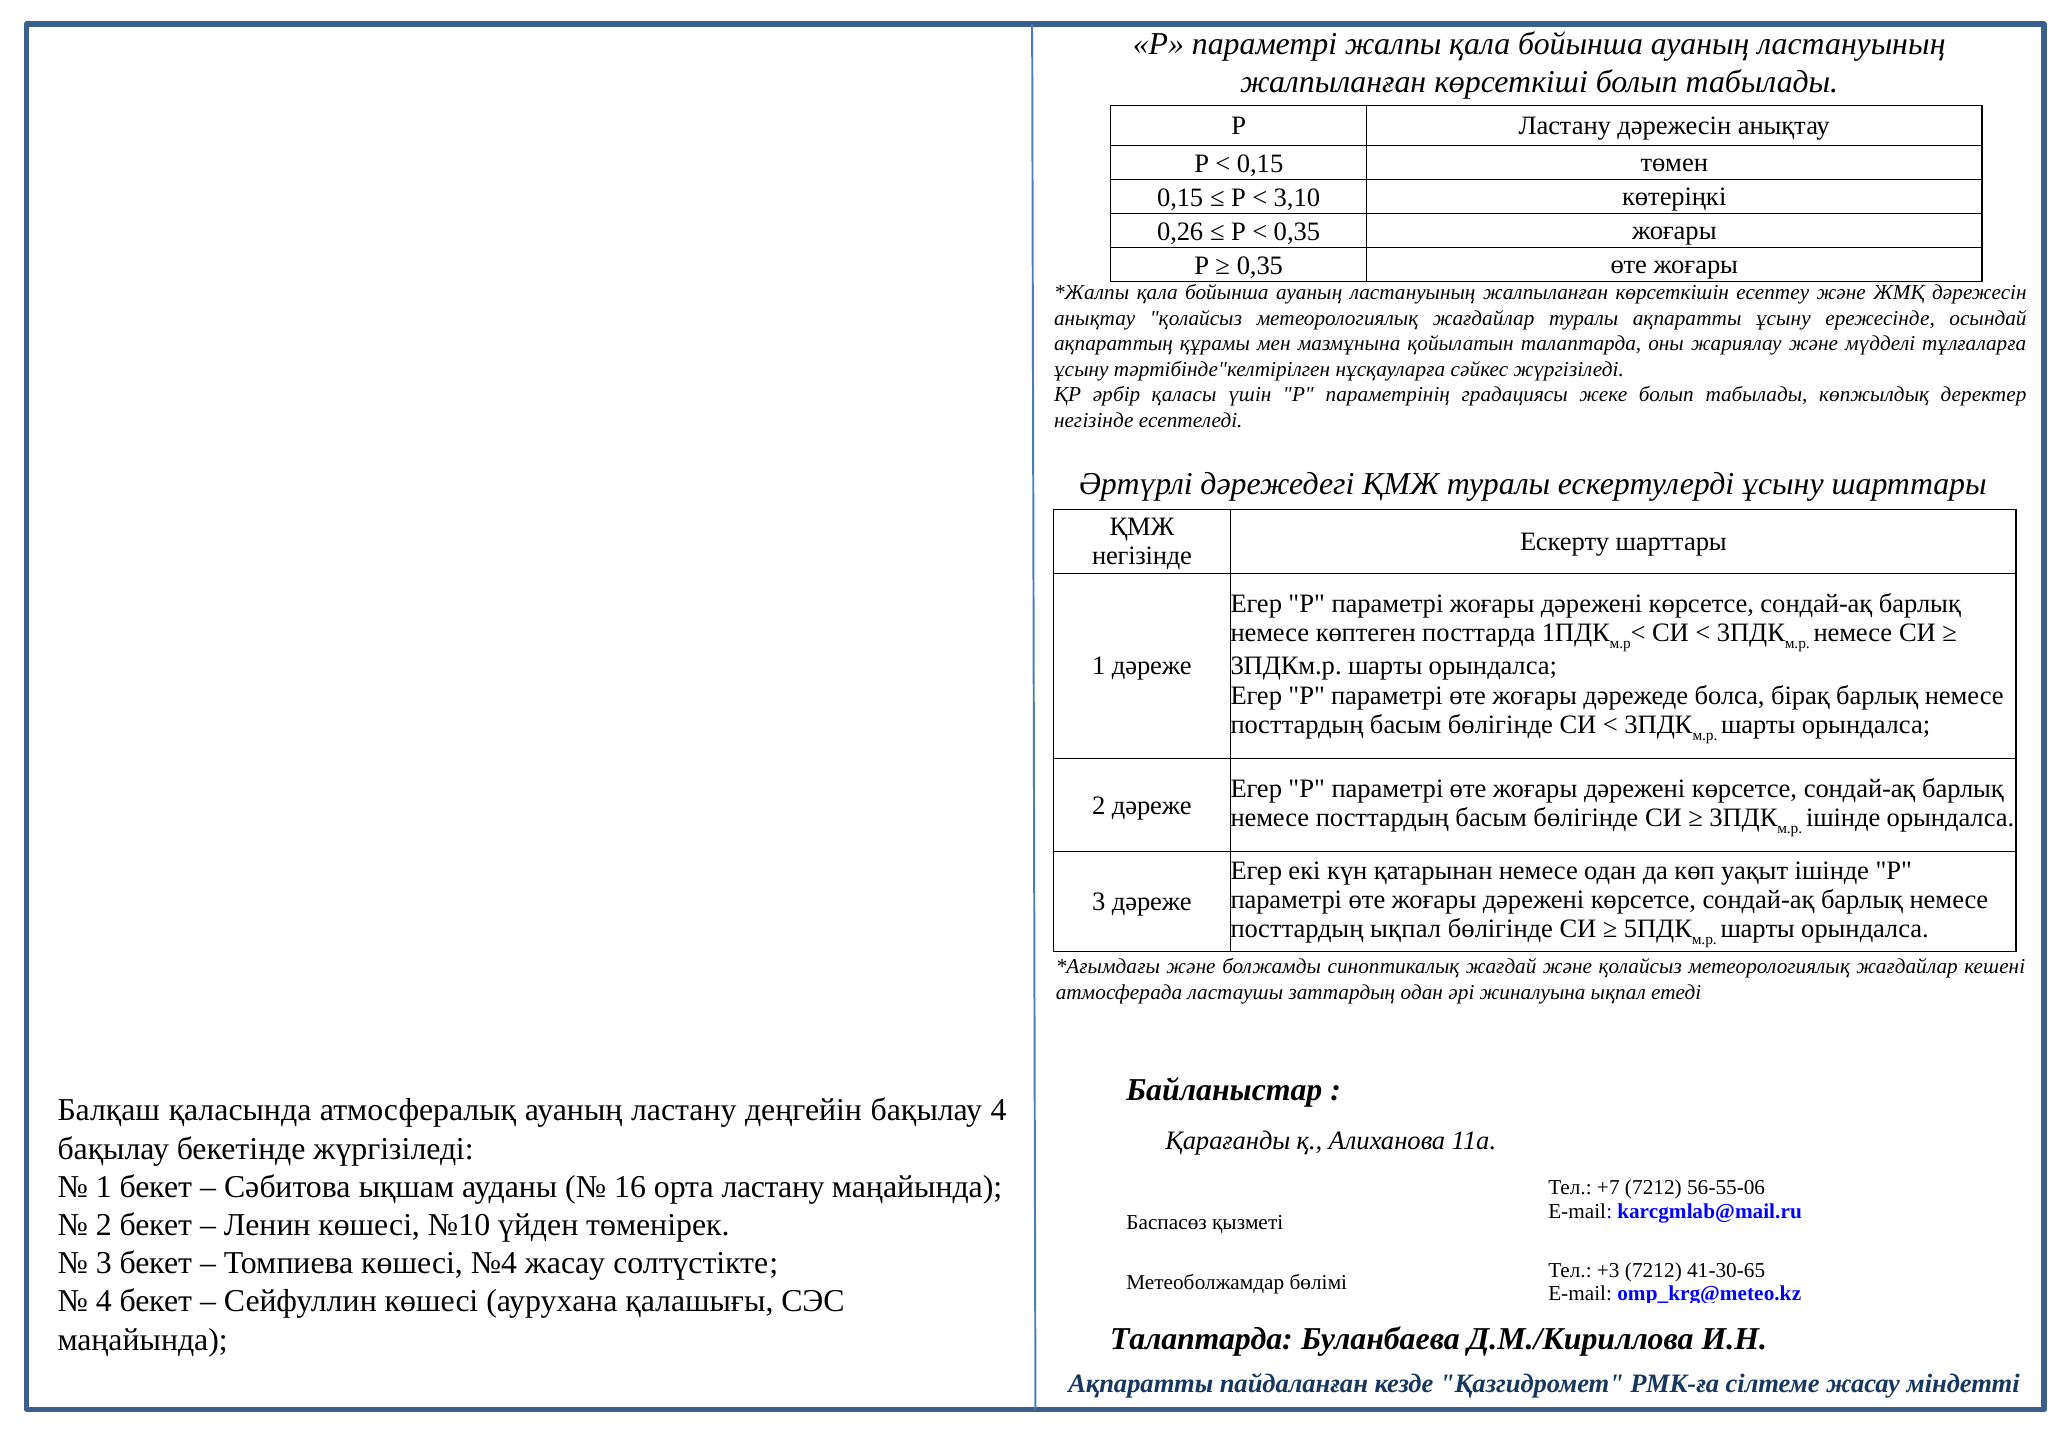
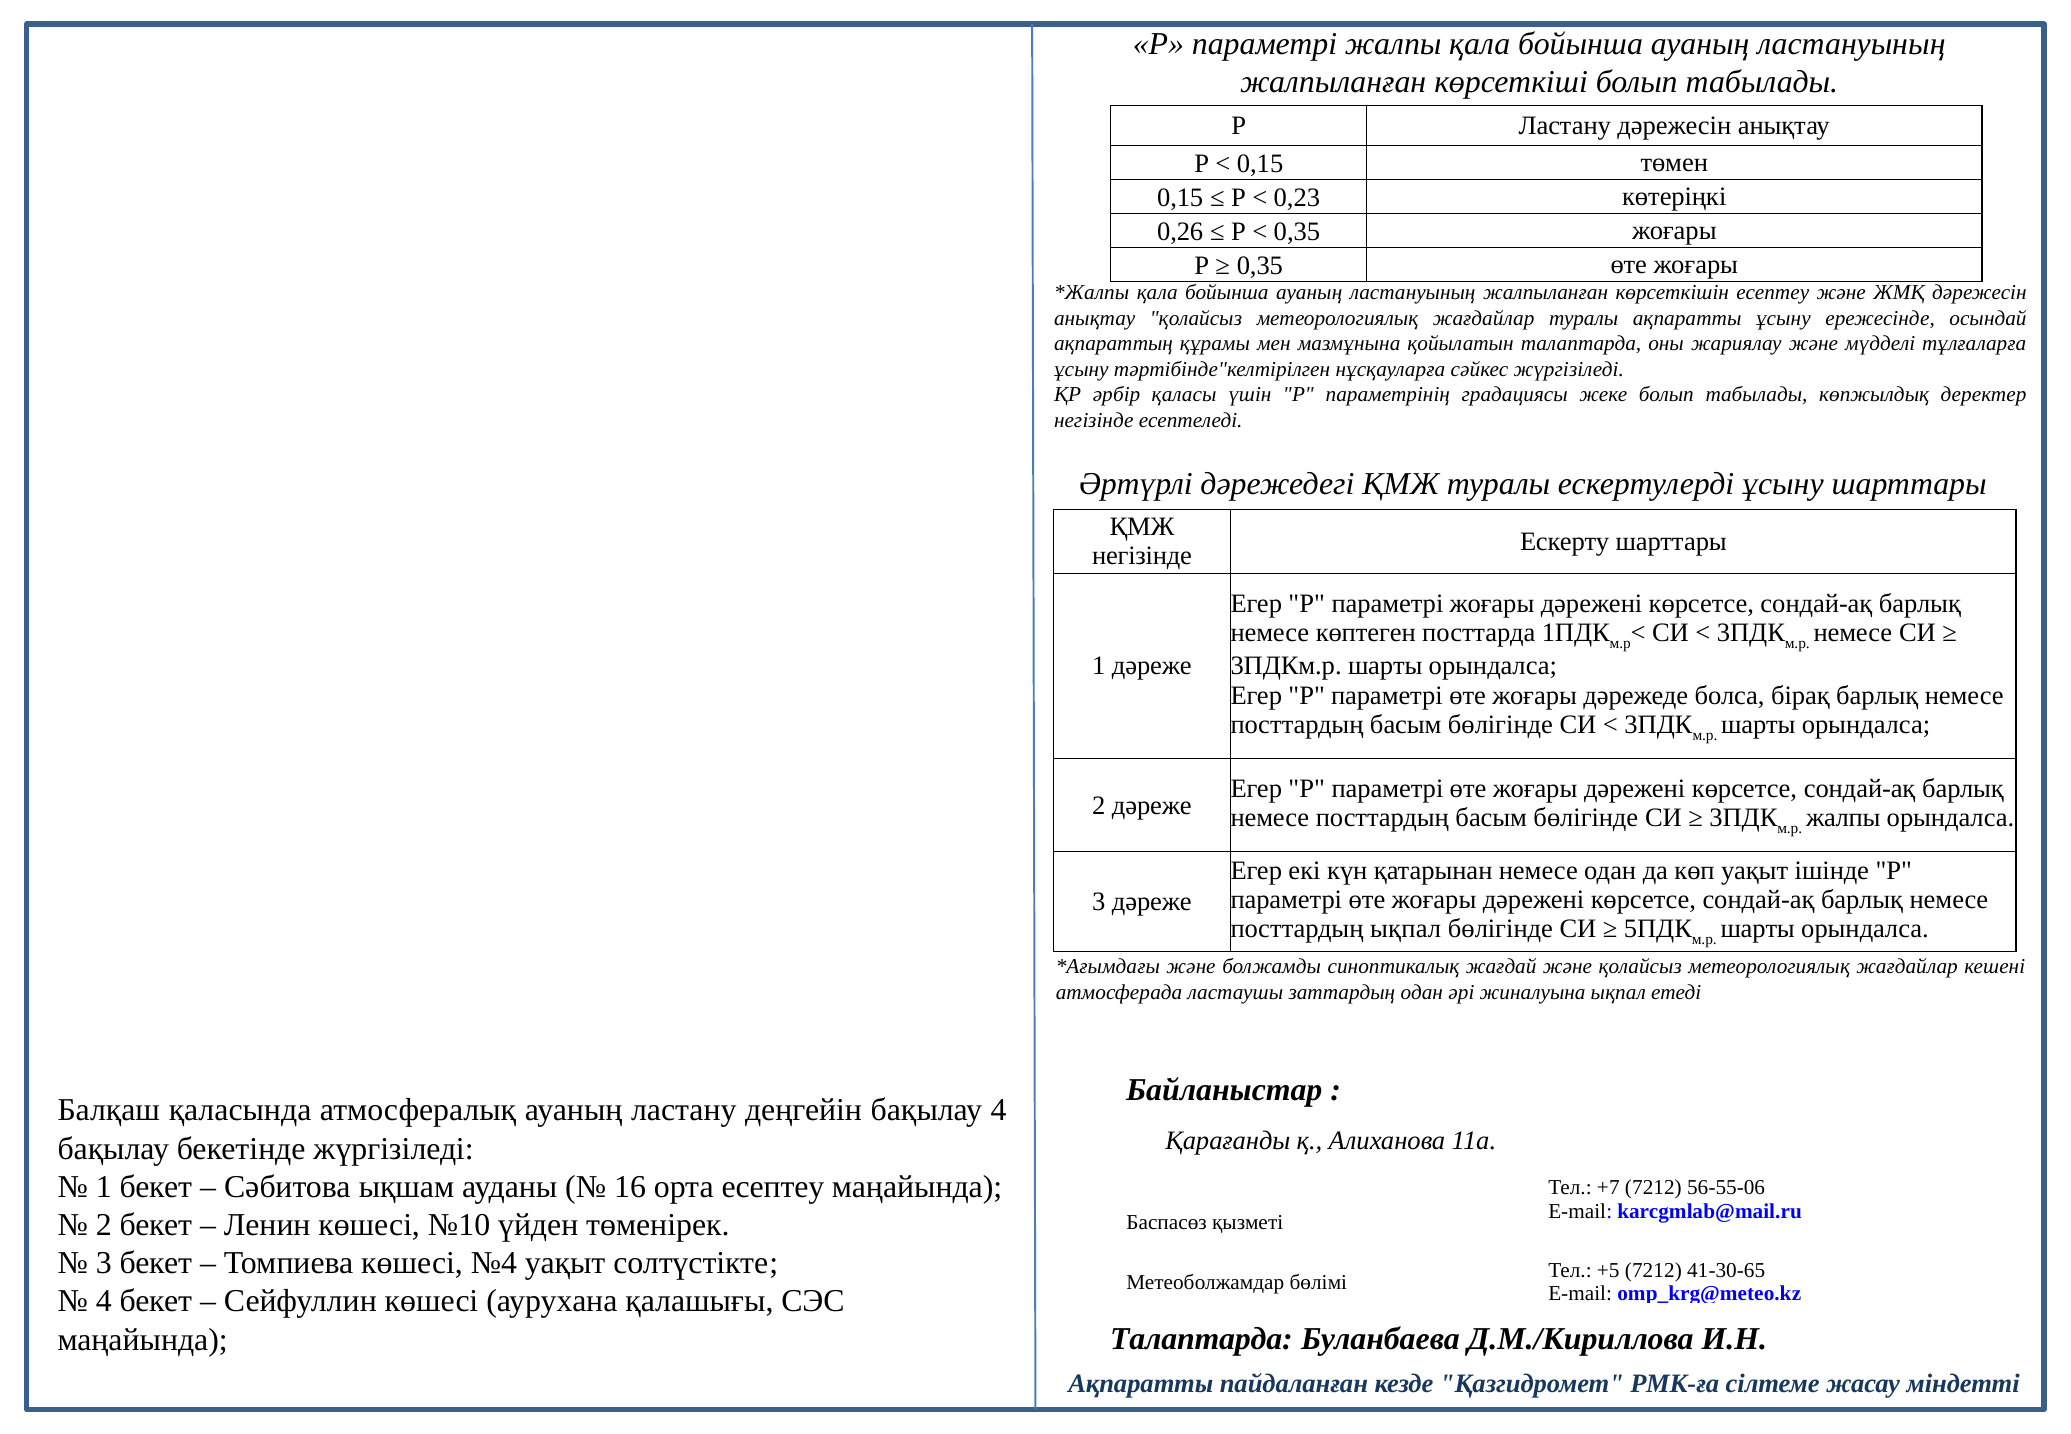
3,10: 3,10 -> 0,23 (1297, 198)
ішінде: ішінде -> жалпы (1843, 818)
орта ластану: ластану -> есептеу (773, 1187)
№4 жасау: жасау -> уақыт (565, 1263)
+3: +3 -> +5 (1608, 1270)
